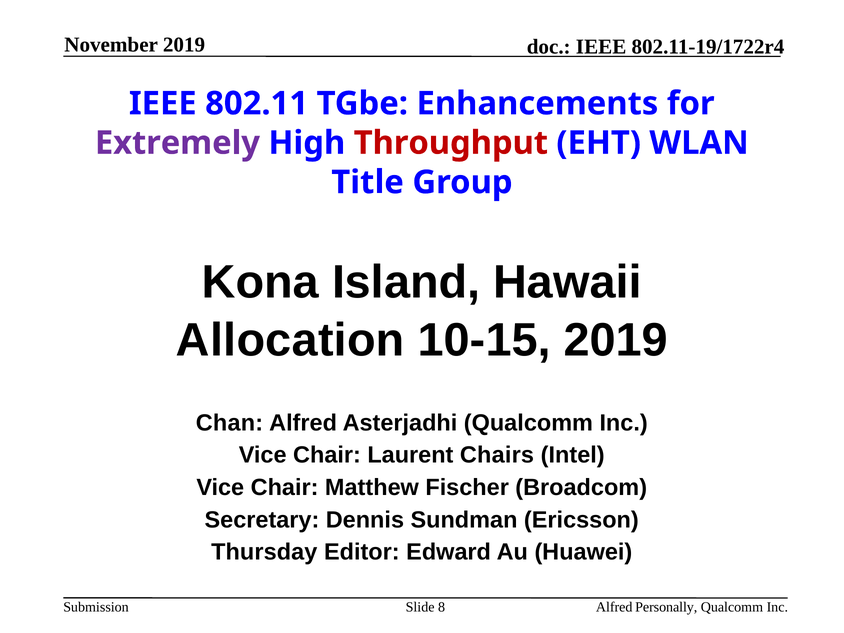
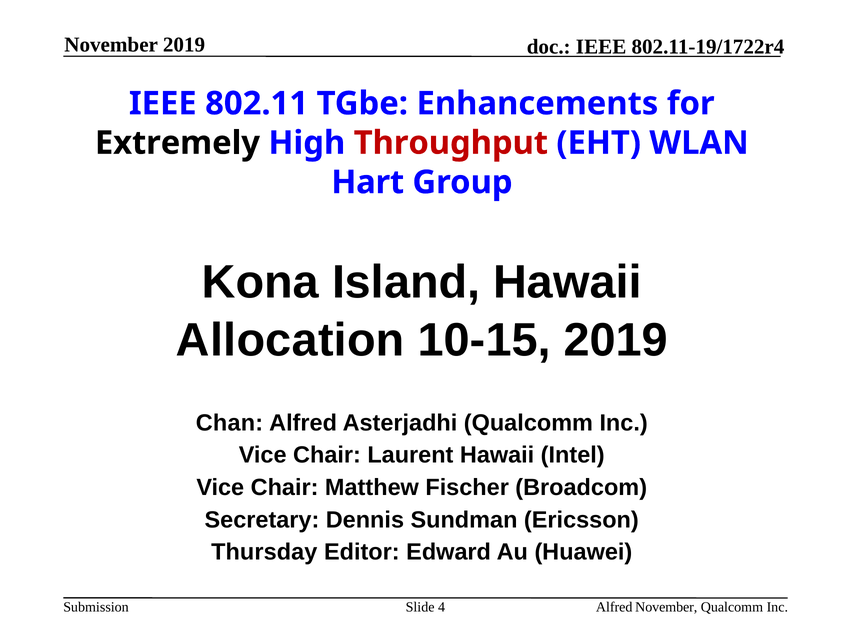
Extremely colour: purple -> black (177, 143)
Title: Title -> Hart (368, 182)
Laurent Chairs: Chairs -> Hawaii (497, 455)
8: 8 -> 4 (442, 607)
Alfred Personally: Personally -> November (666, 607)
